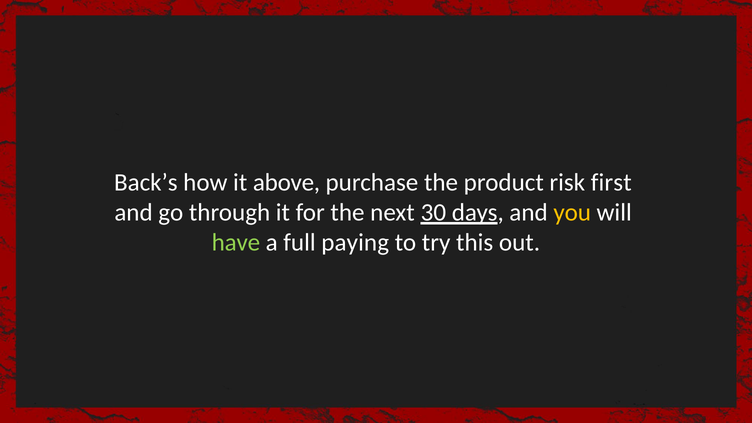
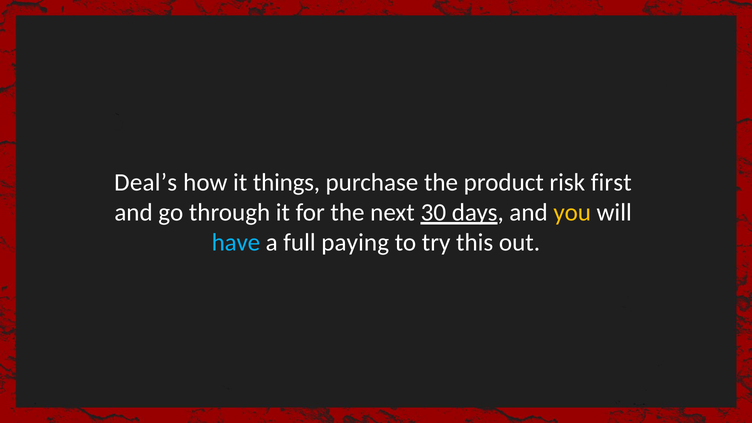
Back’s: Back’s -> Deal’s (146, 182)
above: above -> things (287, 182)
have colour: light green -> light blue (236, 243)
